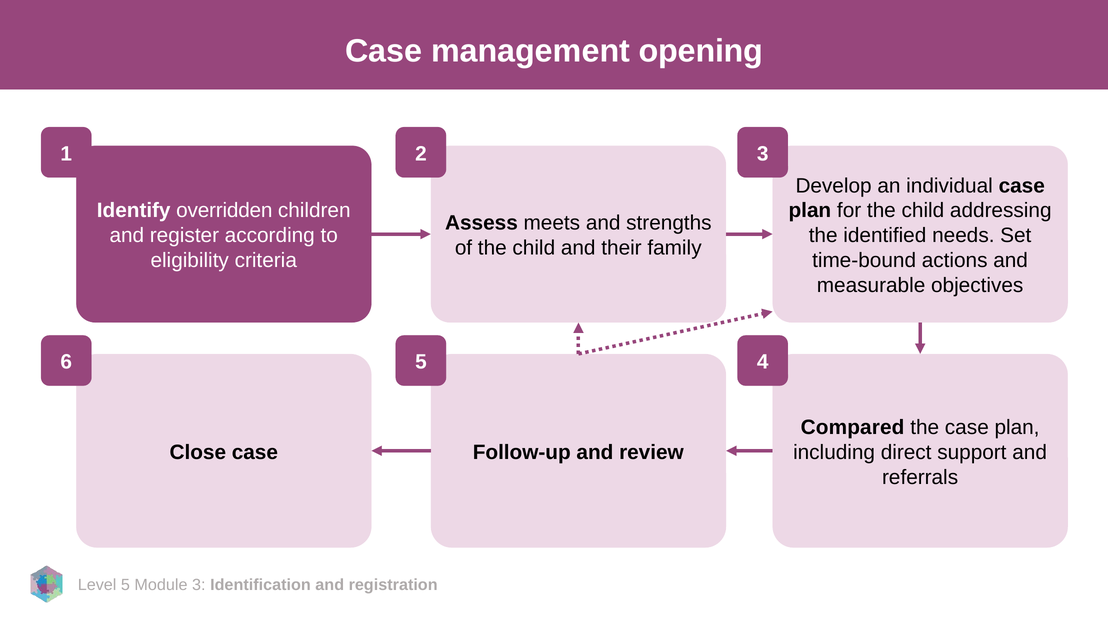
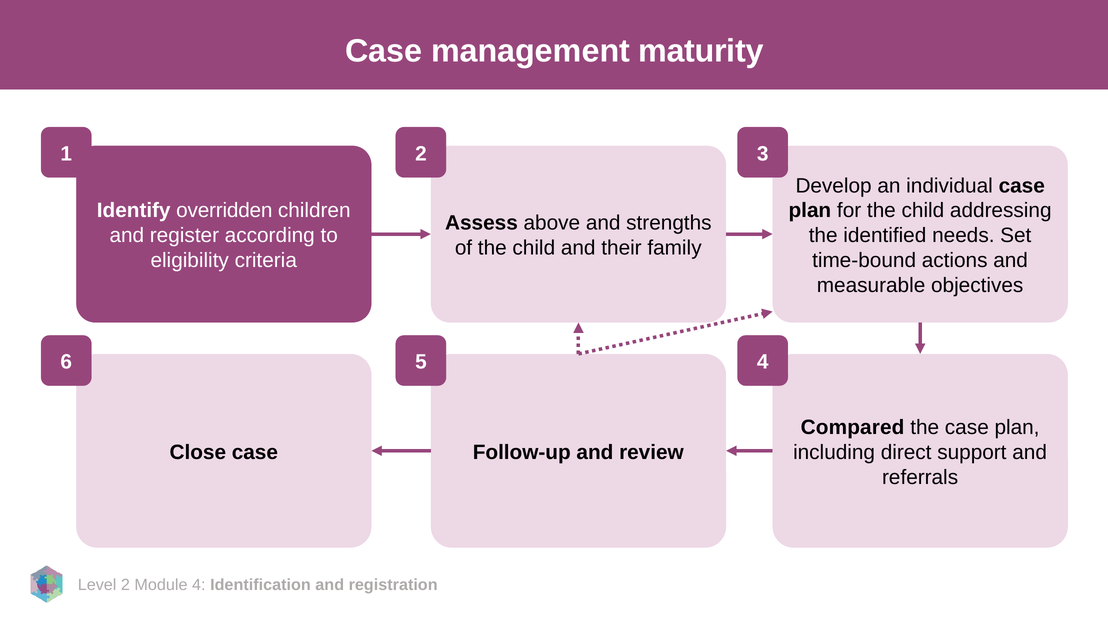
opening: opening -> maturity (701, 51)
meets: meets -> above (552, 223)
5: 5 -> 2 (125, 585)
3: 3 -> 4 (199, 585)
